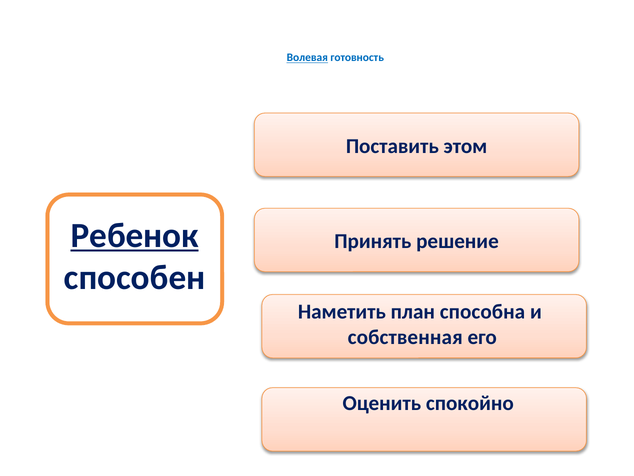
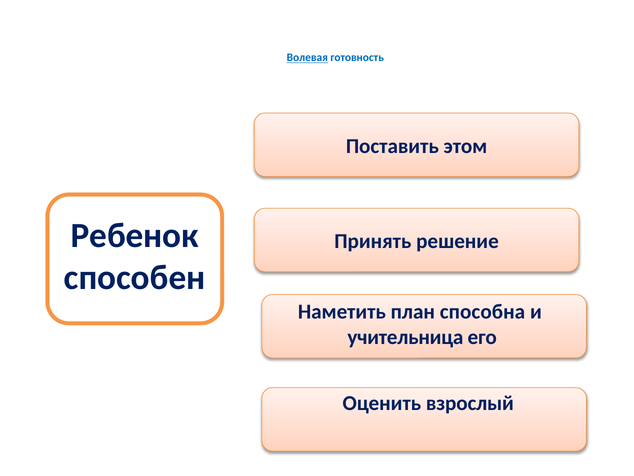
Ребенок underline: present -> none (135, 235)
собственная: собственная -> учительница (405, 337)
спокойно: спокойно -> взрослый (470, 403)
